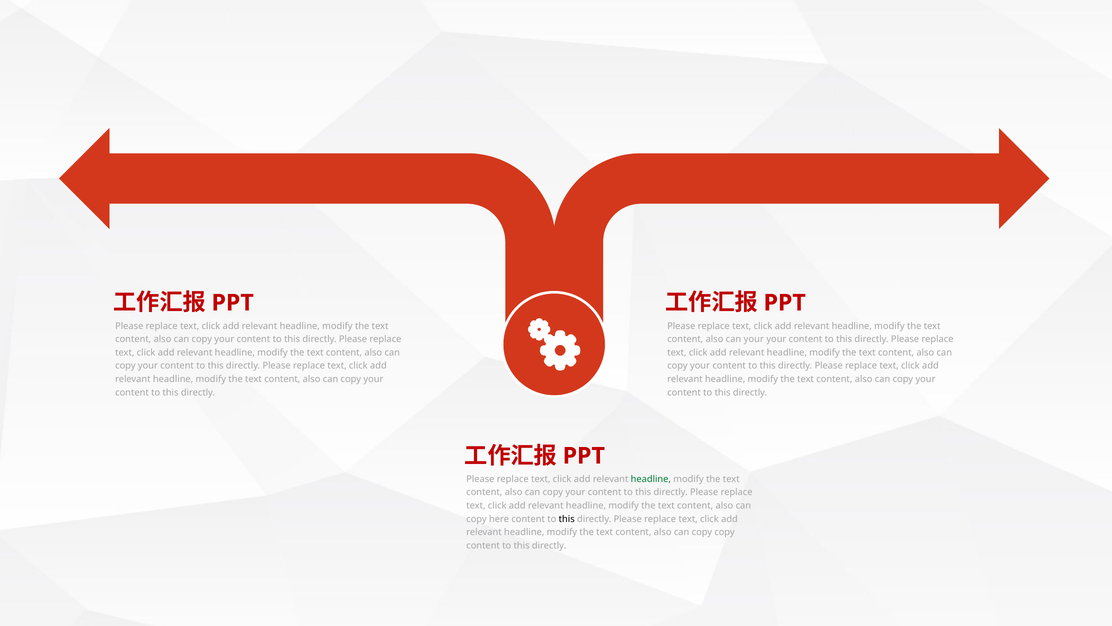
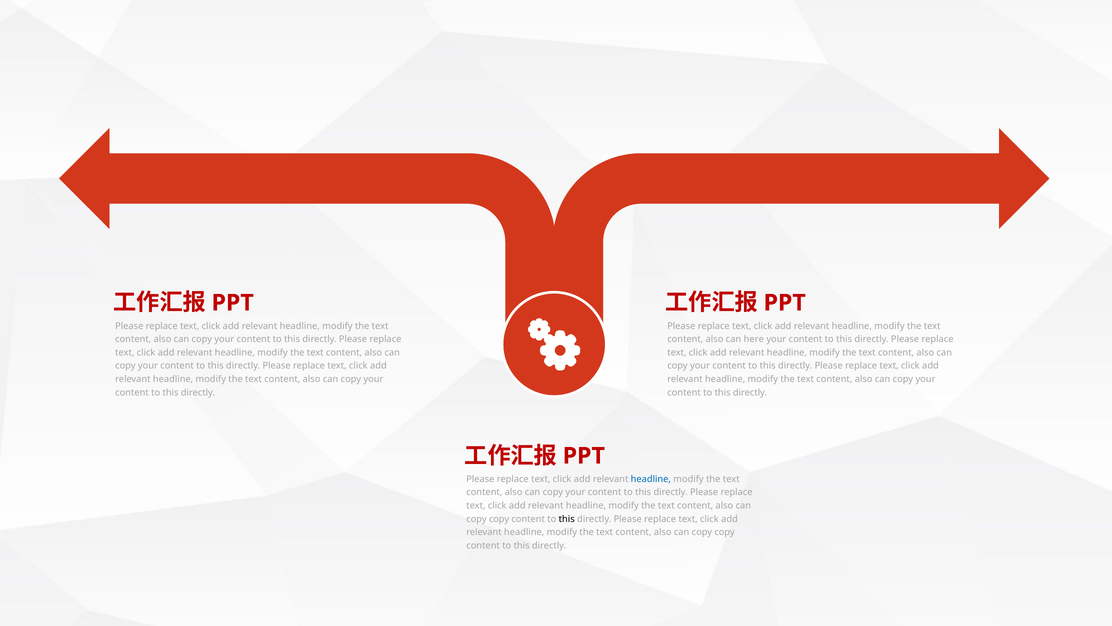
can your: your -> here (754, 339)
headline colour: green -> blue (651, 479)
here: here -> copy (499, 519)
